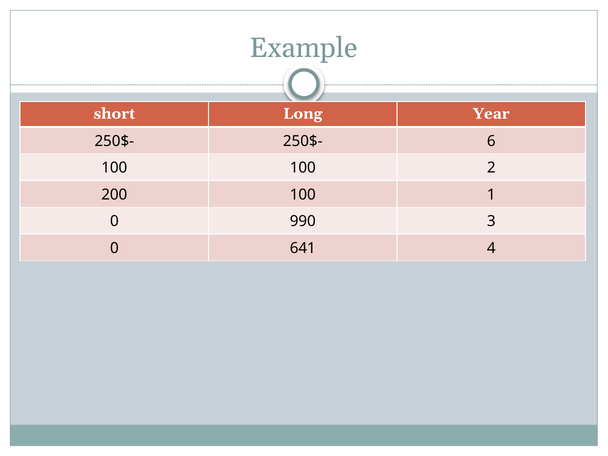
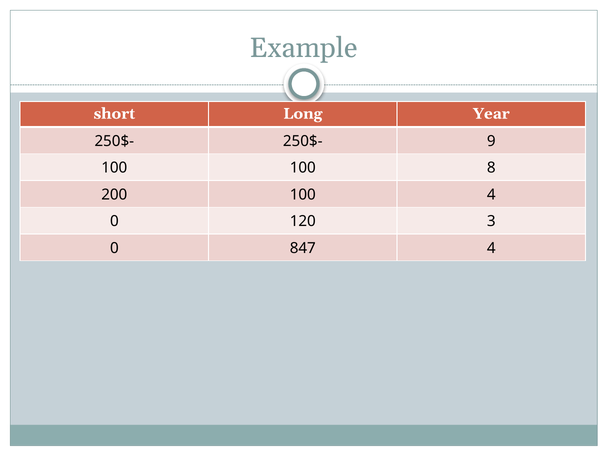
6: 6 -> 9 (491, 141)
2: 2 -> 8 (491, 168)
100 1: 1 -> 4 (491, 195)
990: 990 -> 120 (303, 221)
641: 641 -> 847 (303, 248)
